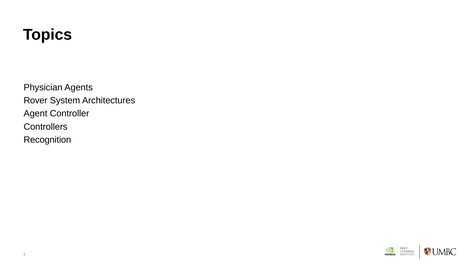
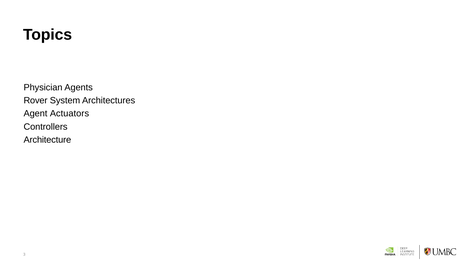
Controller: Controller -> Actuators (69, 114)
Recognition: Recognition -> Architecture (47, 140)
